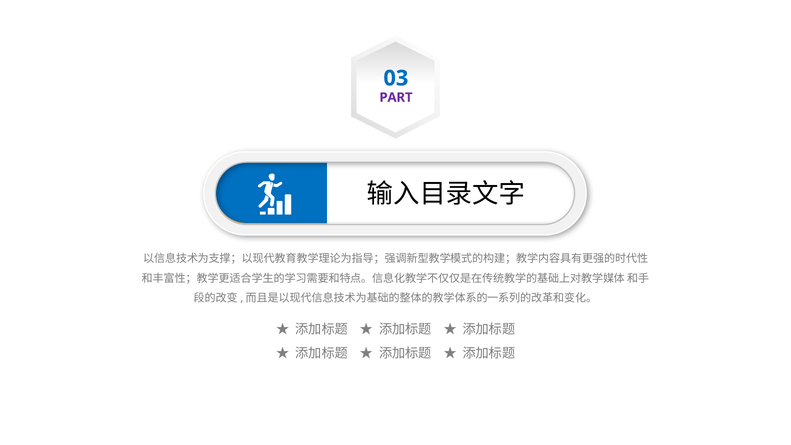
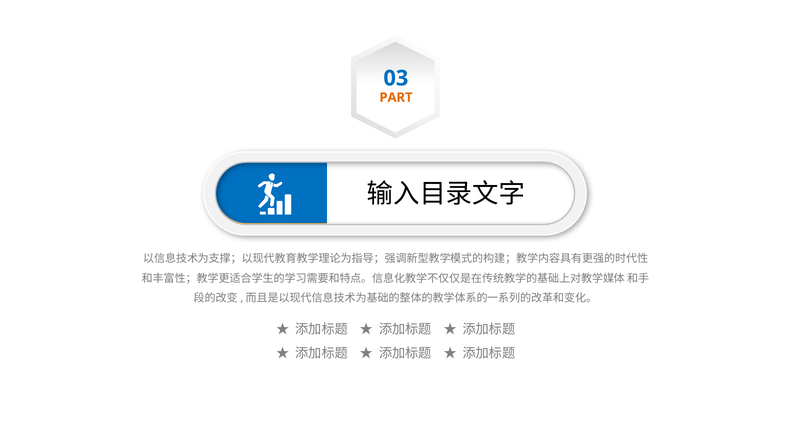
PART colour: purple -> orange (396, 97)
